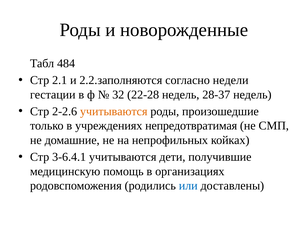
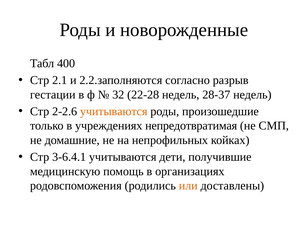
484: 484 -> 400 (66, 63)
недели: недели -> разрыв (231, 80)
или colour: blue -> orange (188, 186)
